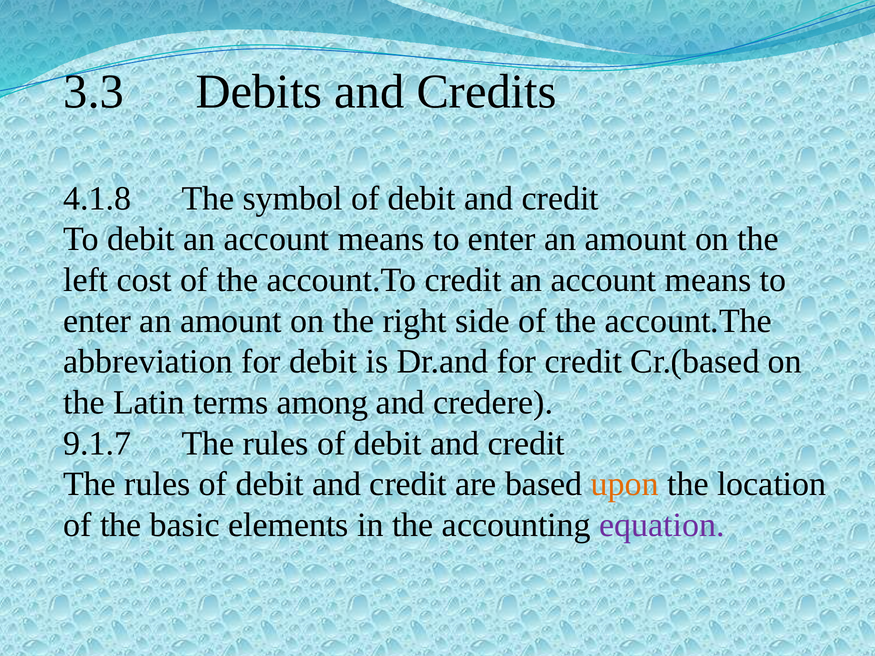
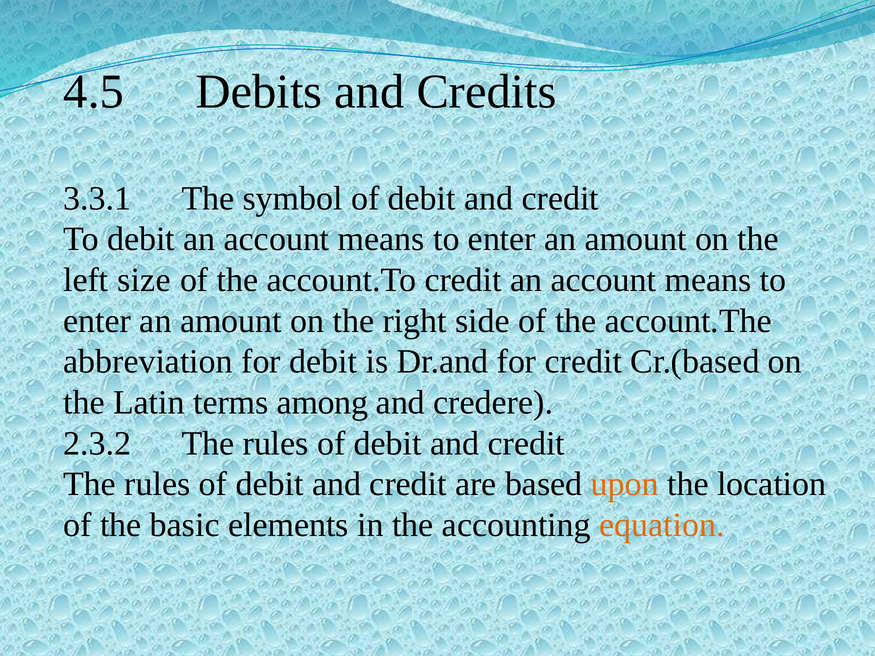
3.3: 3.3 -> 4.5 (94, 92)
4.1.8: 4.1.8 -> 3.3.1 (97, 198)
cost: cost -> size (144, 280)
9.1.7: 9.1.7 -> 2.3.2 (97, 444)
equation colour: purple -> orange (662, 525)
